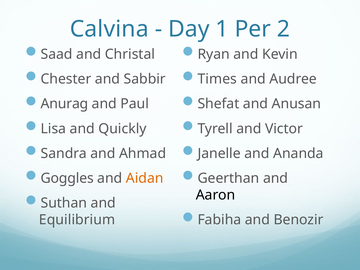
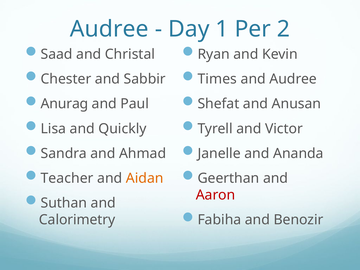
Calvina: Calvina -> Audree (109, 29)
Goggles: Goggles -> Teacher (67, 178)
Aaron colour: black -> red (216, 195)
Equilibrium: Equilibrium -> Calorimetry (77, 220)
